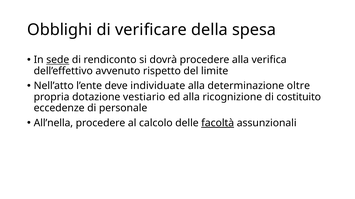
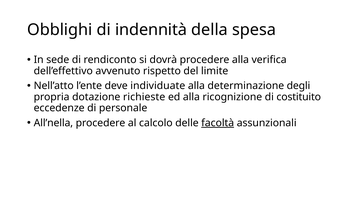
verificare: verificare -> indennità (151, 30)
sede underline: present -> none (58, 60)
oltre: oltre -> degli (298, 86)
vestiario: vestiario -> richieste (144, 97)
